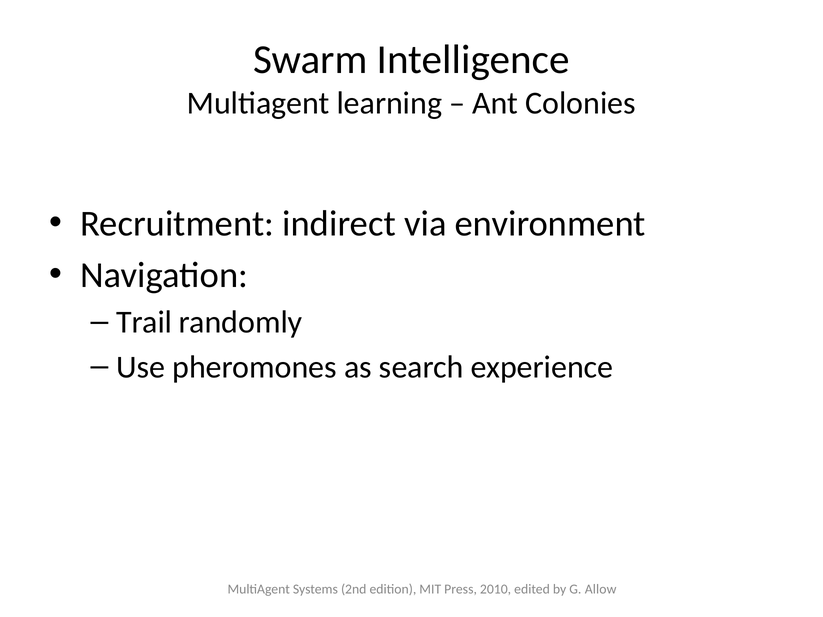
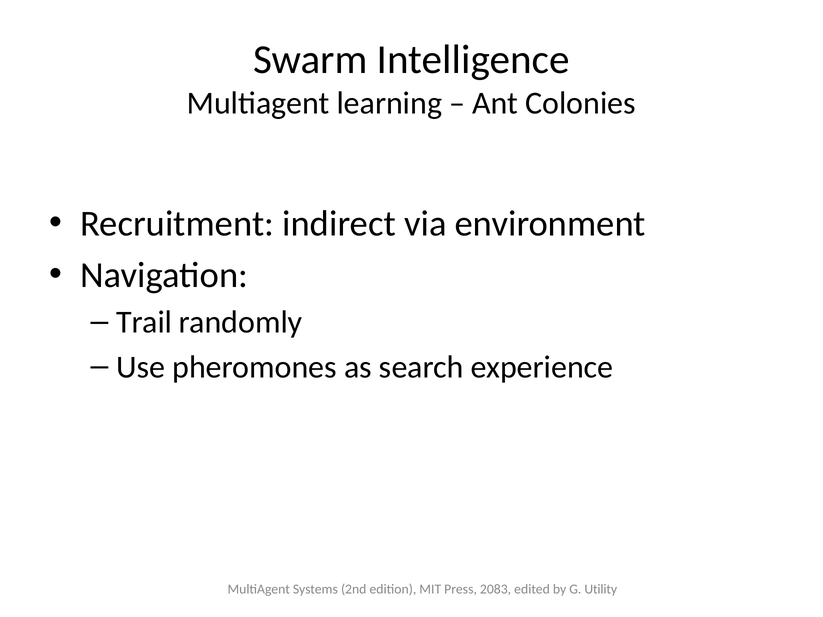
2010: 2010 -> 2083 (496, 589)
Allow: Allow -> Utility (601, 589)
